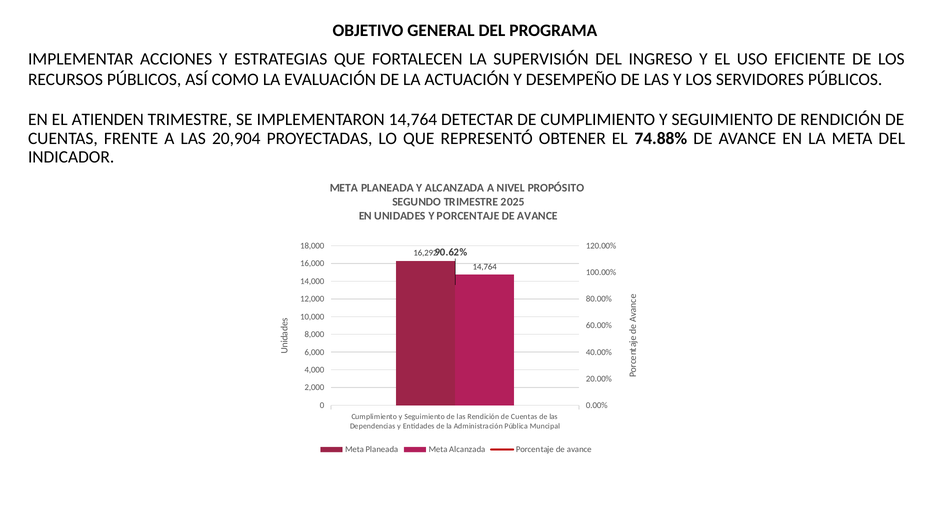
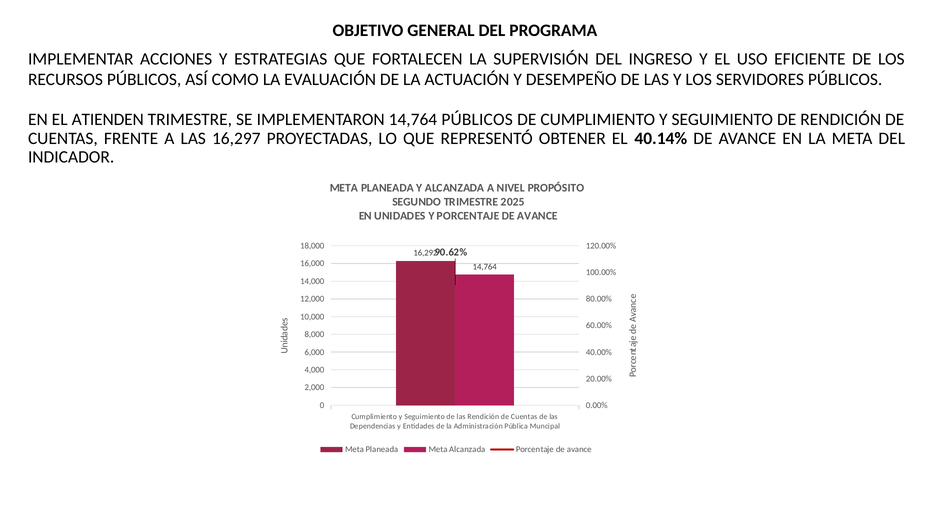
14,764 DETECTAR: DETECTAR -> PÚBLICOS (477, 120)
20,904: 20,904 -> 16,297 (236, 138)
74.88%: 74.88% -> 40.14% (661, 138)
